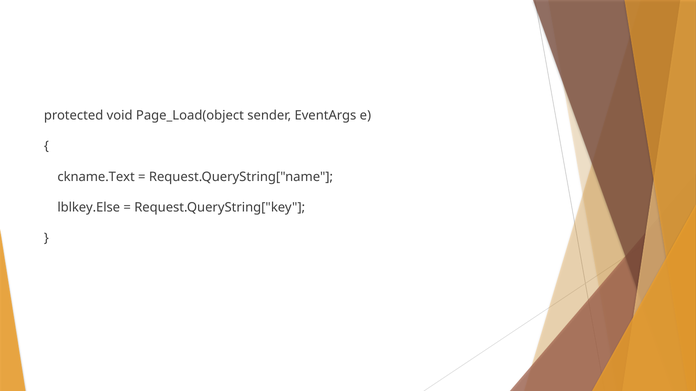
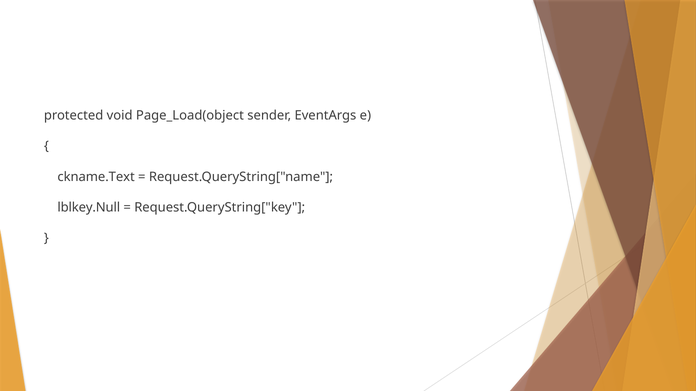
lblkey.Else: lblkey.Else -> lblkey.Null (89, 208)
